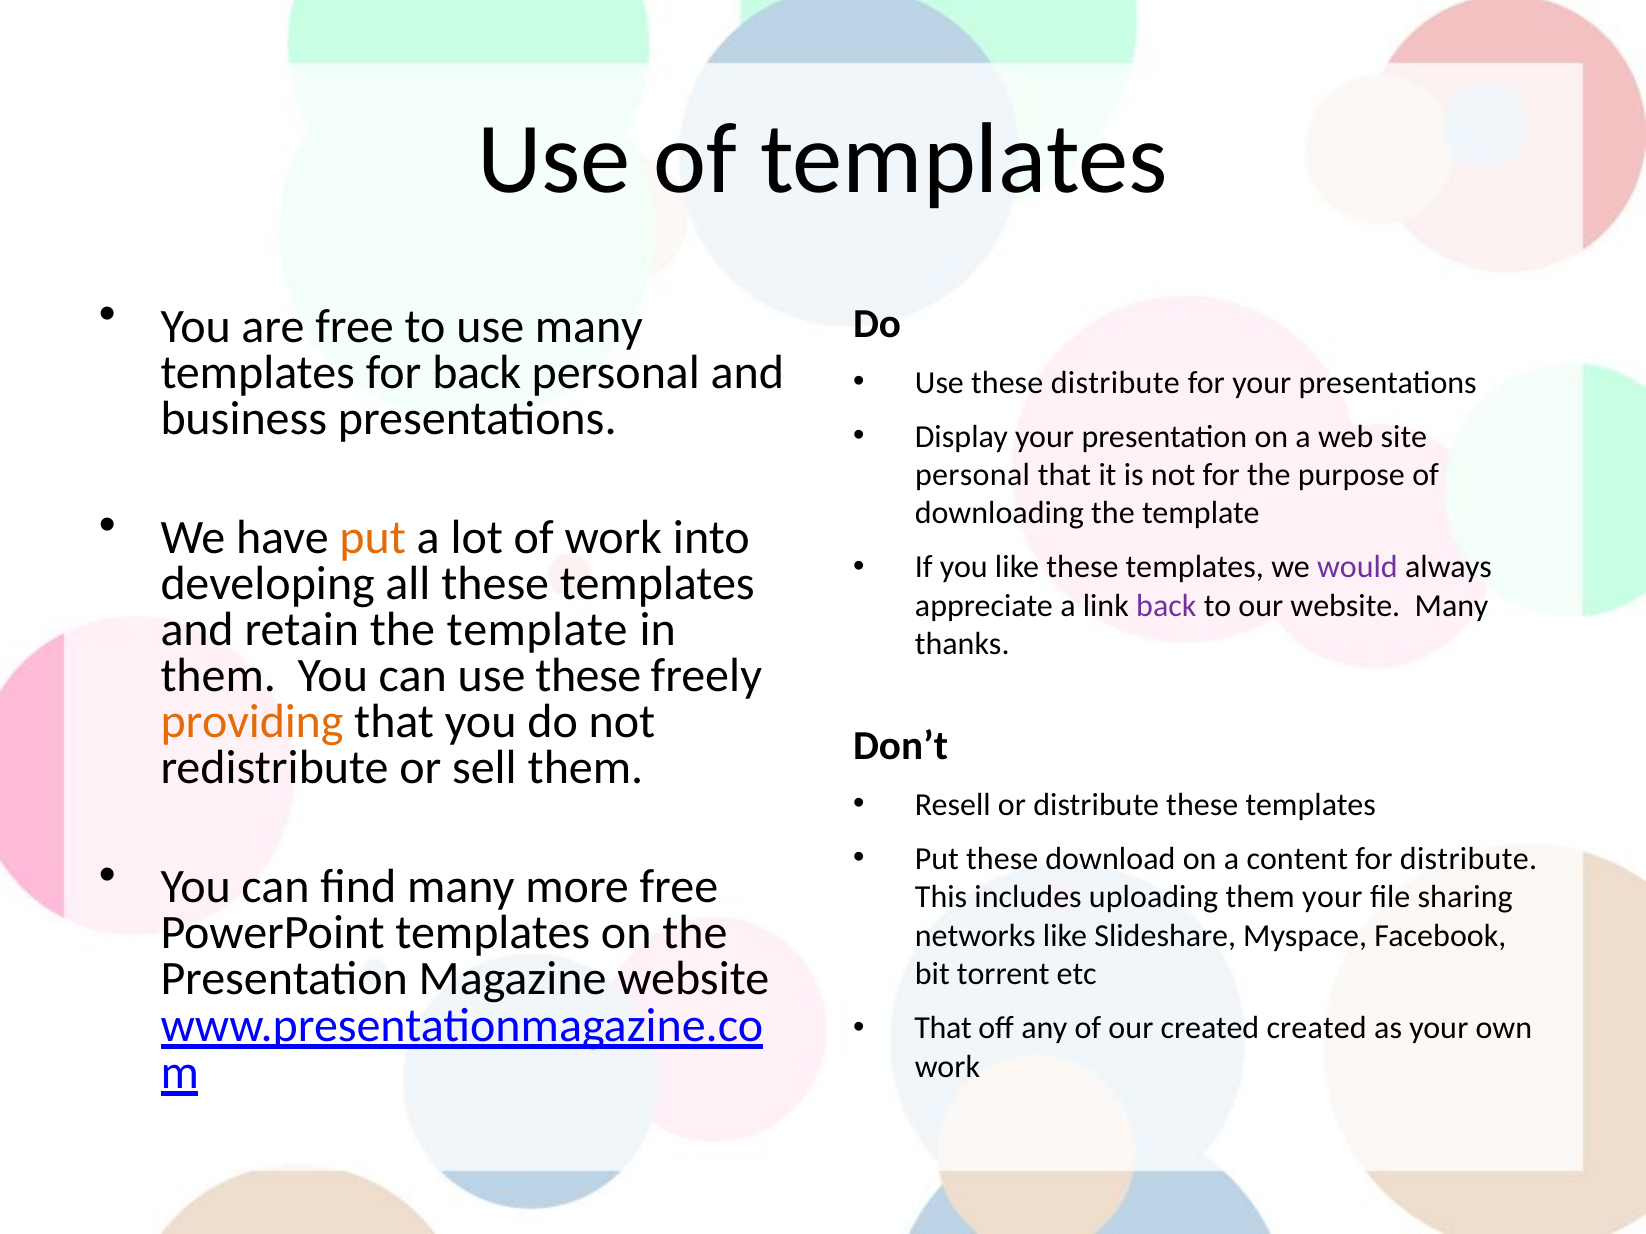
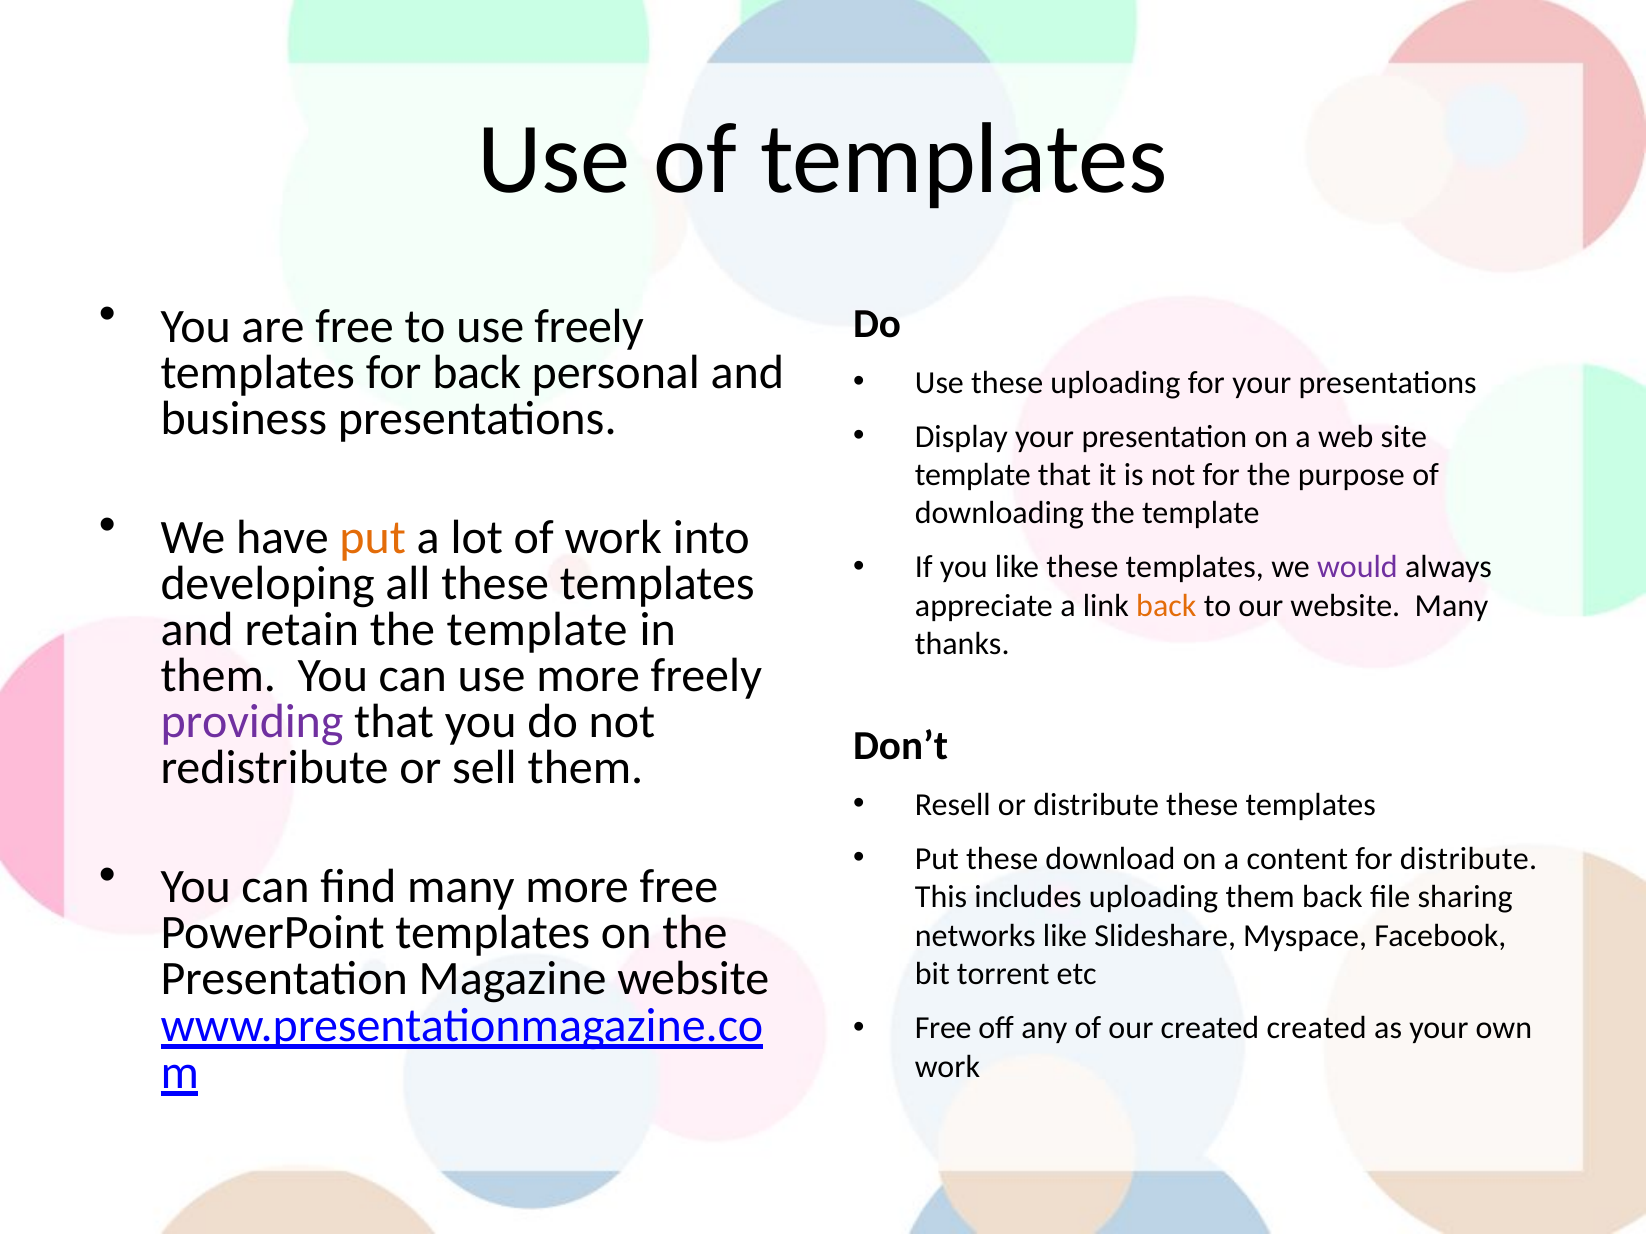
use many: many -> freely (589, 327)
these distribute: distribute -> uploading (1115, 383)
personal: personal -> template (973, 475)
back colour: purple -> orange (1166, 606)
can use these: these -> more (588, 676)
providing colour: orange -> purple (252, 722)
them your: your -> back (1332, 898)
That: That -> Free (943, 1029)
